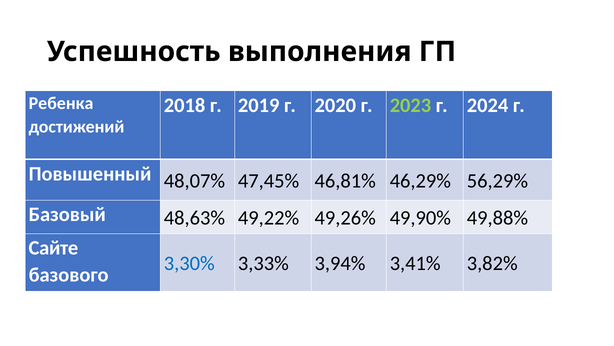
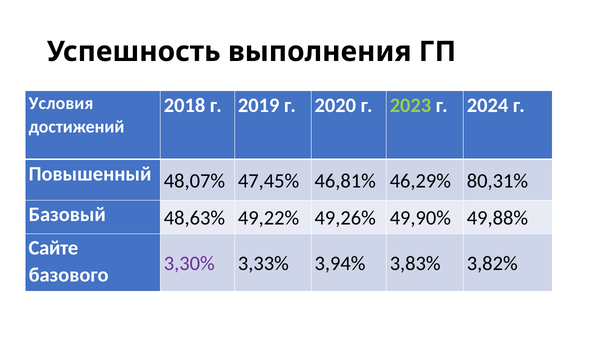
Ребенка: Ребенка -> Условия (61, 103)
56,29%: 56,29% -> 80,31% (497, 180)
3,30% colour: blue -> purple (189, 263)
3,41%: 3,41% -> 3,83% (415, 263)
